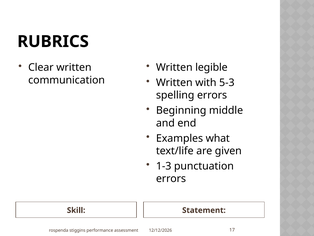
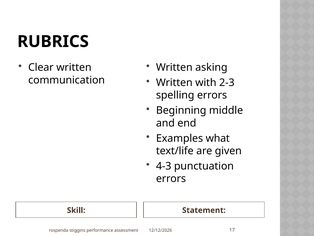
legible: legible -> asking (211, 67)
5-3: 5-3 -> 2-3 (227, 83)
1-3: 1-3 -> 4-3 (164, 166)
